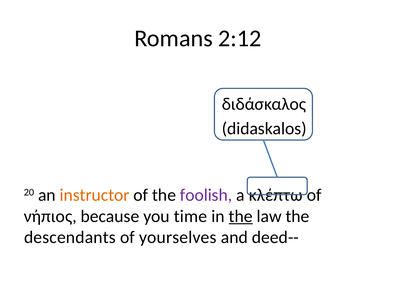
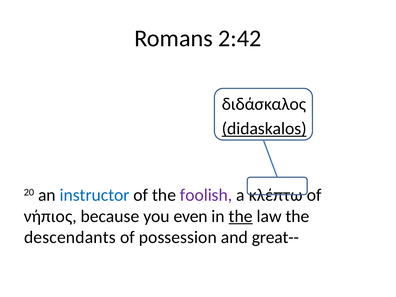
2:12: 2:12 -> 2:42 (240, 38)
didaskalos underline: none -> present (264, 129)
instructor colour: orange -> blue (95, 195)
time: time -> even (191, 216)
yourselves: yourselves -> possession (178, 237)
deed--: deed-- -> great-- (275, 237)
